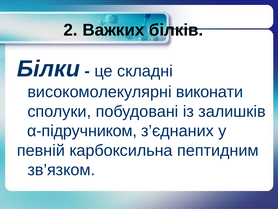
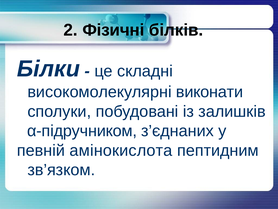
Важких: Важких -> Фізичні (113, 30)
карбоксильна: карбоксильна -> амінокислота (121, 150)
